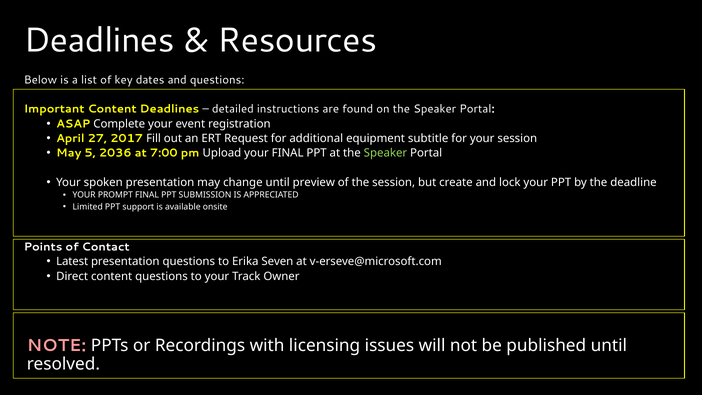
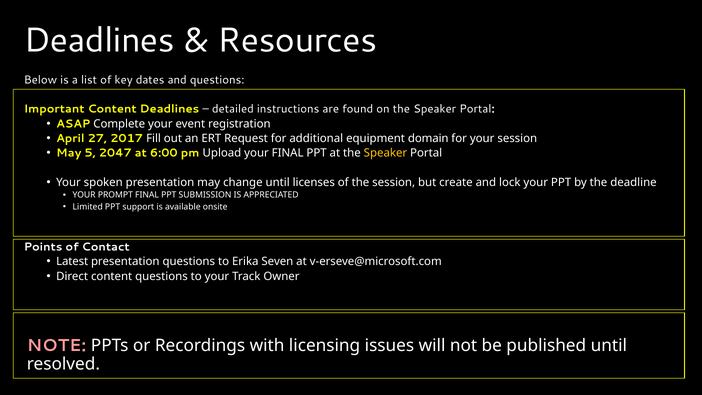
subtitle: subtitle -> domain (428, 138)
2036: 2036 -> 2047 (115, 153)
7:00: 7:00 -> 6:00 (164, 153)
Speaker colour: light green -> yellow (385, 153)
preview: preview -> licenses (314, 182)
